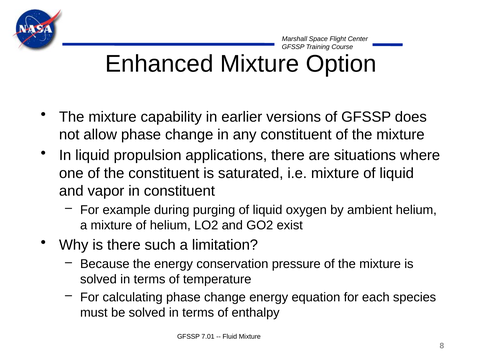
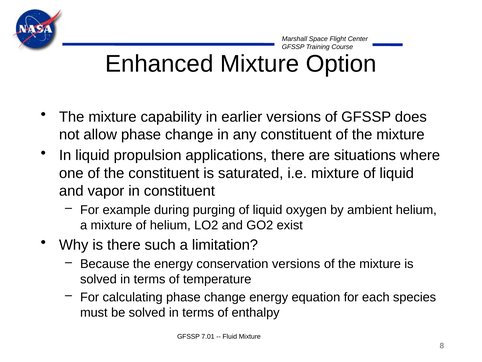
conservation pressure: pressure -> versions (296, 264)
